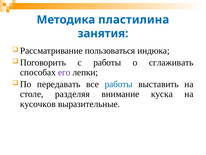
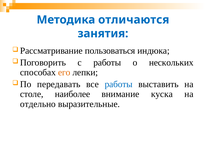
пластилина: пластилина -> отличаются (134, 20)
сглаживать: сглаживать -> нескольких (171, 62)
его colour: purple -> orange (64, 72)
разделяя: разделяя -> наиболее (73, 94)
кусочков: кусочков -> отдельно (38, 104)
